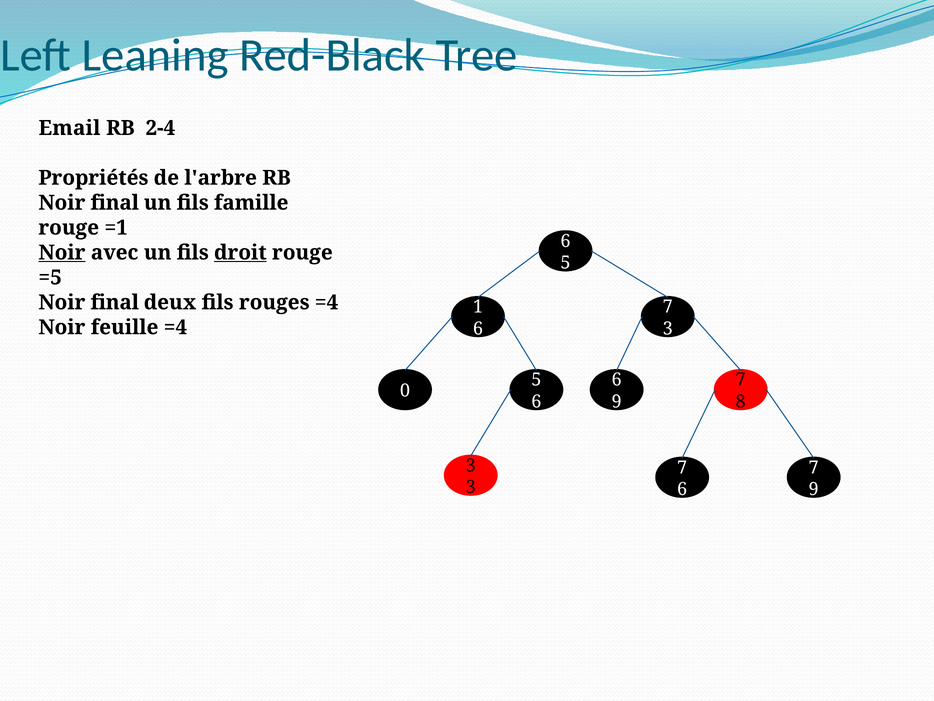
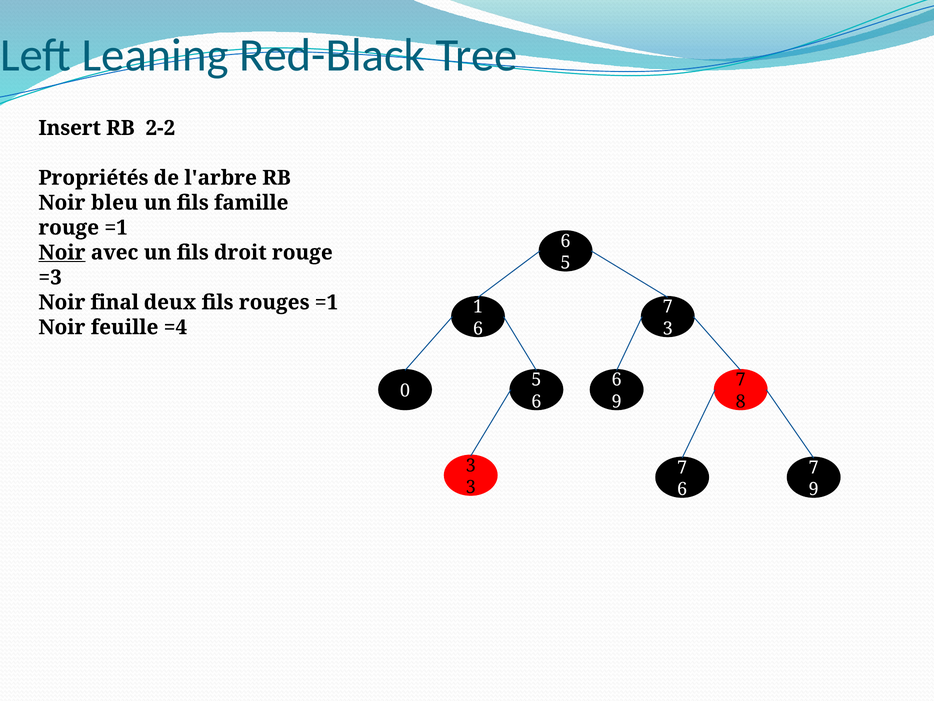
Email: Email -> Insert (70, 128)
2-4: 2-4 -> 2-2 (160, 128)
final: final -> bleu (114, 203)
droit underline: present -> none (240, 252)
=5: =5 -> =3 (50, 277)
rouges =4: =4 -> =1 (327, 302)
